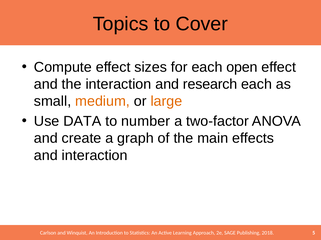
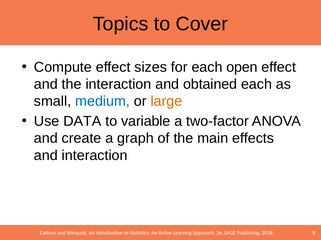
research: research -> obtained (210, 84)
medium colour: orange -> blue (103, 102)
number: number -> variable (146, 122)
